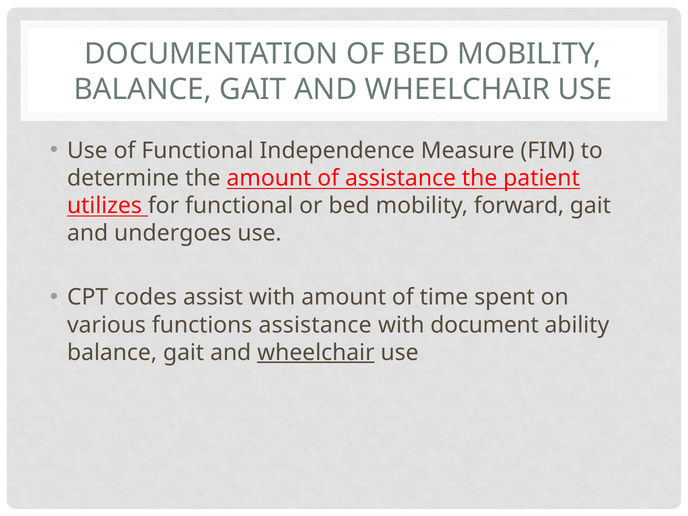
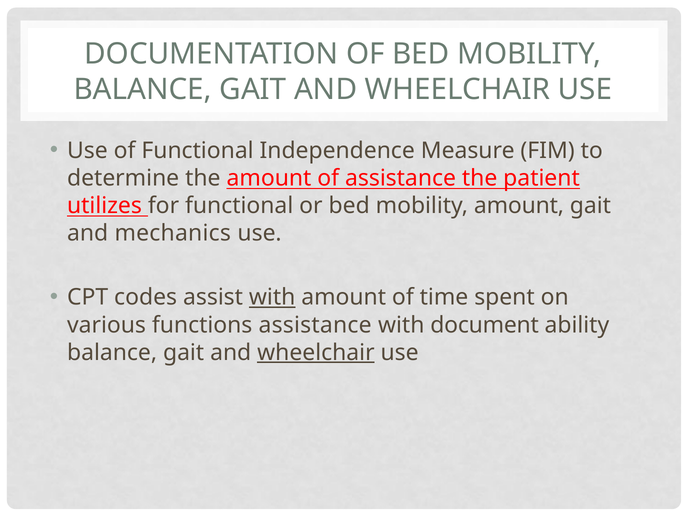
mobility forward: forward -> amount (519, 206)
undergoes: undergoes -> mechanics (173, 233)
with underline: none -> present (272, 297)
